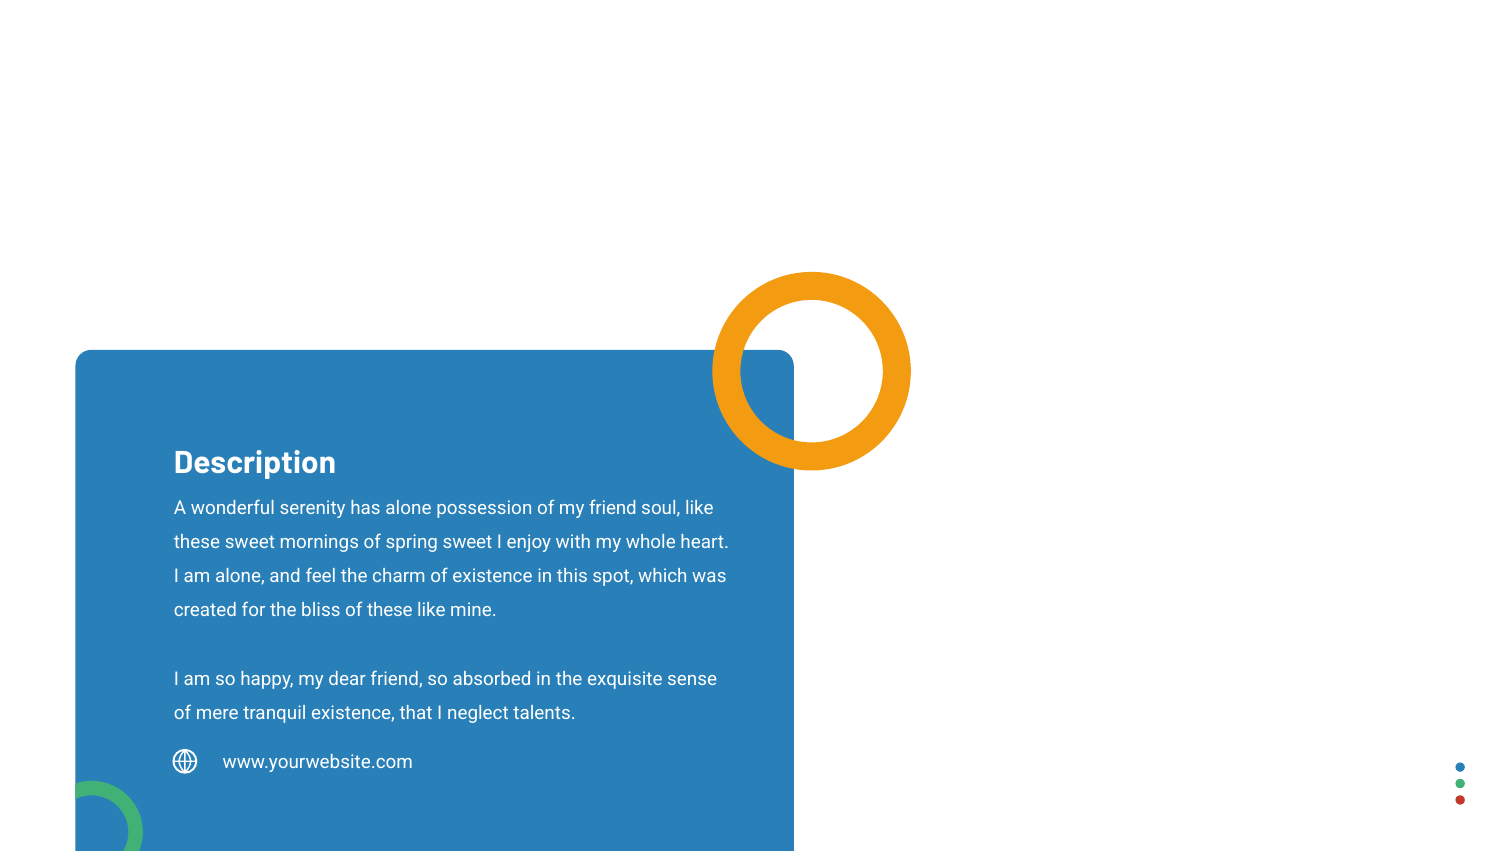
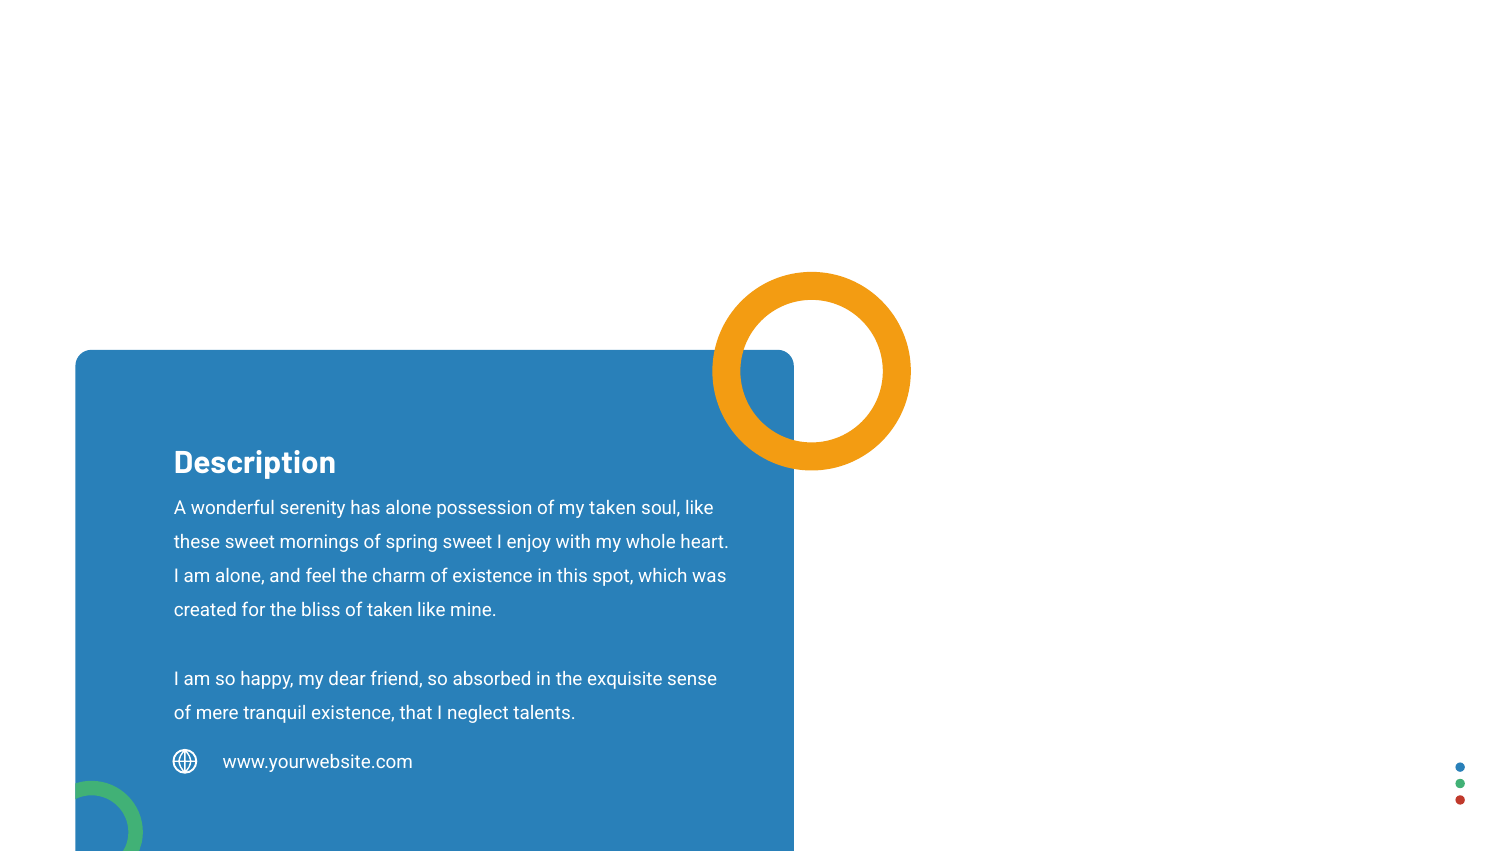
my friend: friend -> taken (613, 508)
of these: these -> taken (390, 610)
